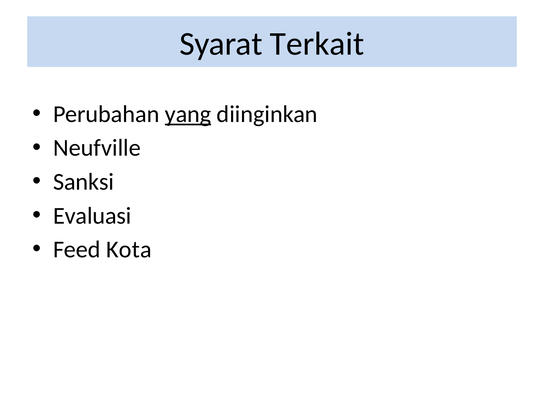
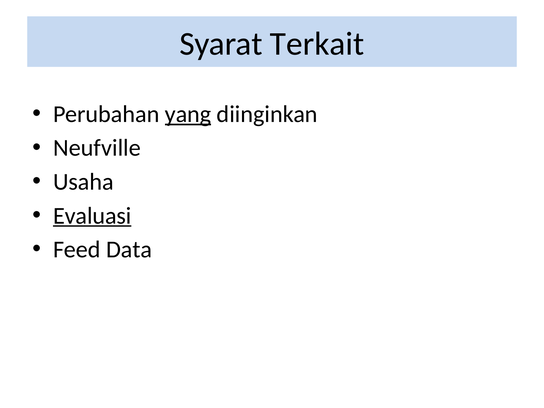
Sanksi: Sanksi -> Usaha (83, 182)
Evaluasi underline: none -> present (92, 216)
Kota: Kota -> Data (129, 250)
